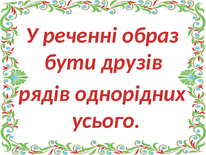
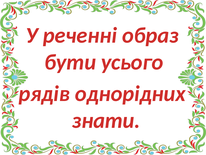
друзів: друзів -> усього (132, 62)
усього: усього -> знати (106, 120)
